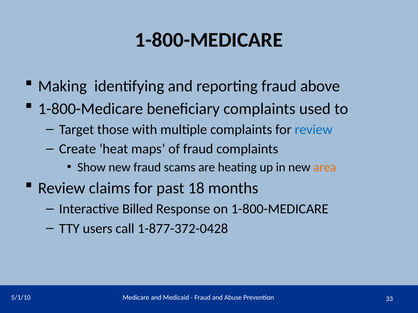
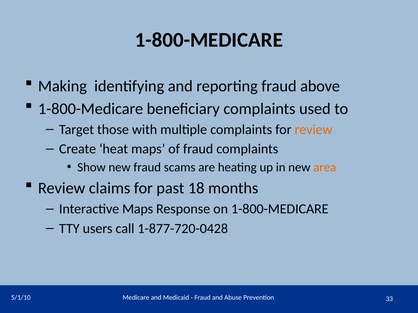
review colour: blue -> orange (314, 130)
Interactive Billed: Billed -> Maps (138, 209)
1-877-372-0428: 1-877-372-0428 -> 1-877-720-0428 (183, 229)
